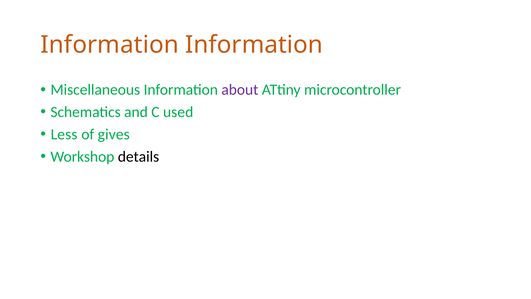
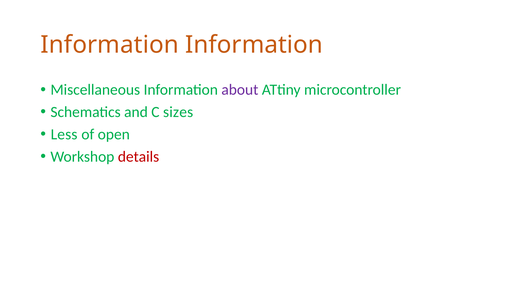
used: used -> sizes (178, 112)
gives: gives -> open (114, 134)
details colour: black -> red (139, 157)
